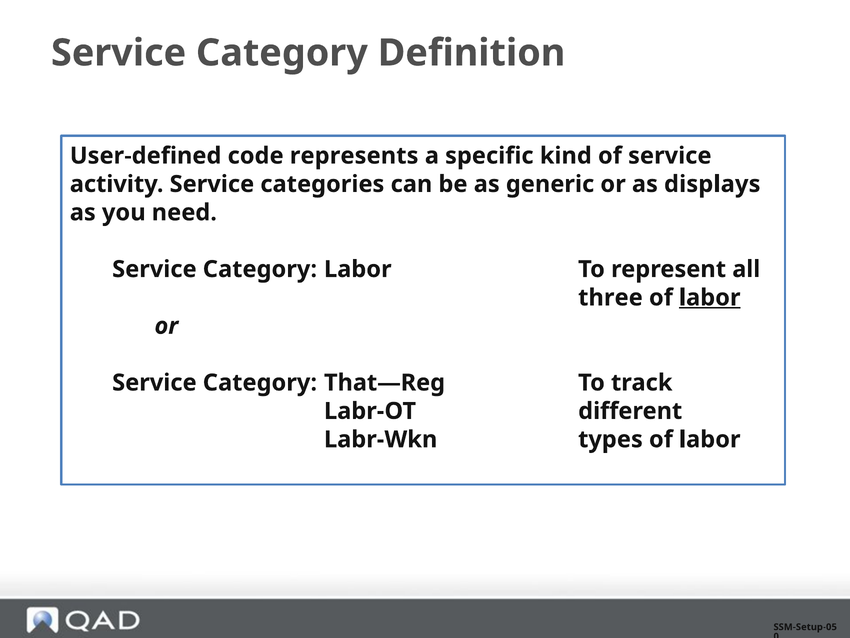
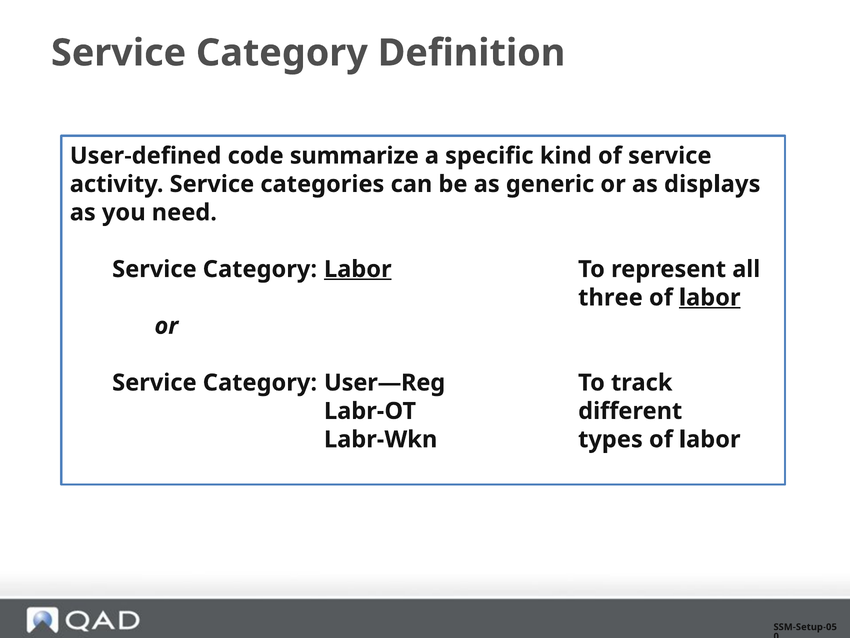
represents: represents -> summarize (354, 156)
Labor underline: none -> present (358, 269)
That—Reg: That—Reg -> User—Reg (385, 382)
